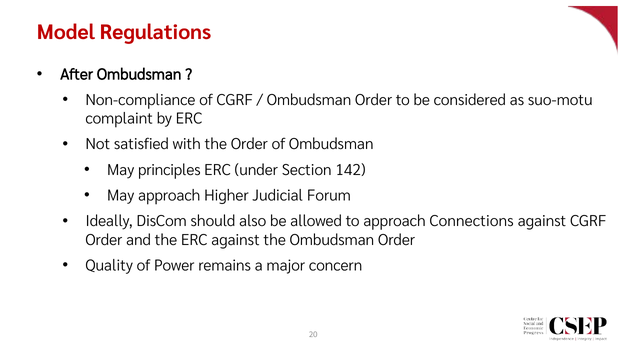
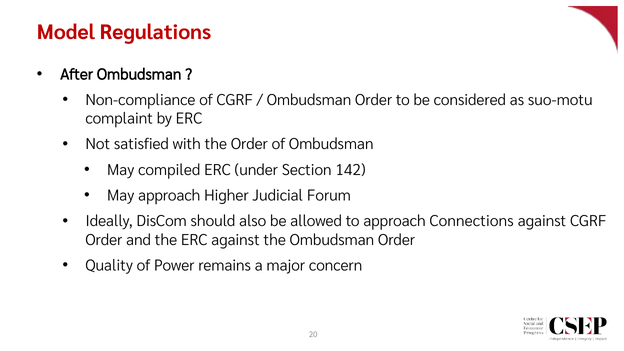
principles: principles -> compiled (169, 170)
